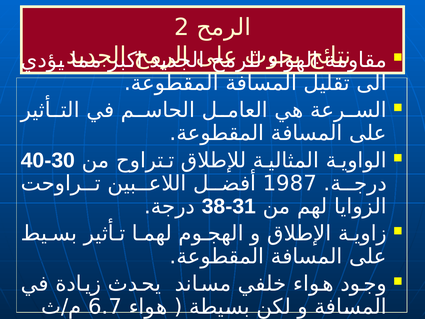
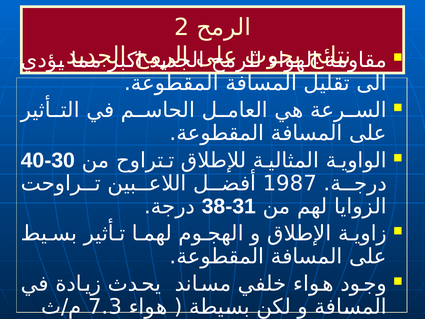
6.7: 6.7 -> 7.3 (105, 307)
